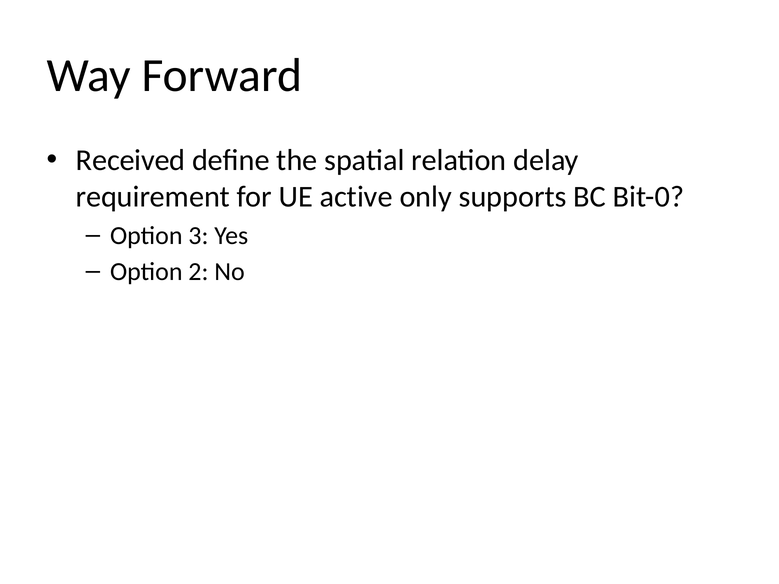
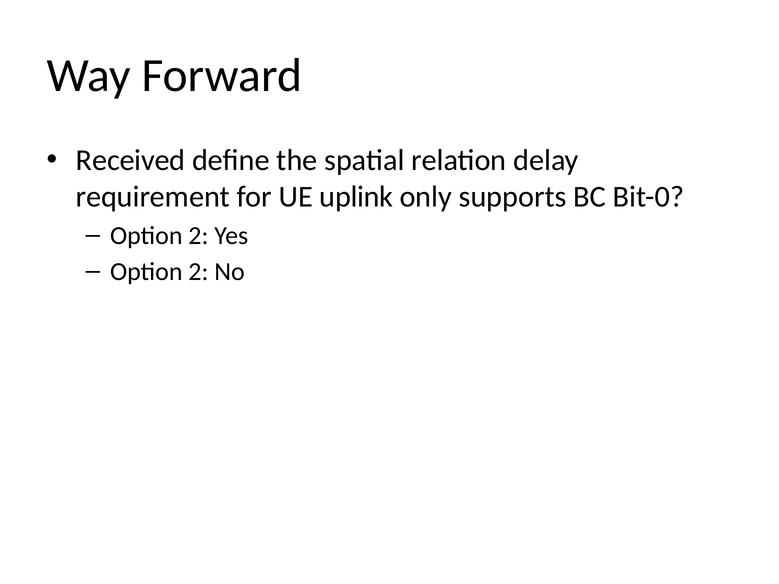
active: active -> uplink (356, 197)
3: 3 -> 2 (198, 236)
